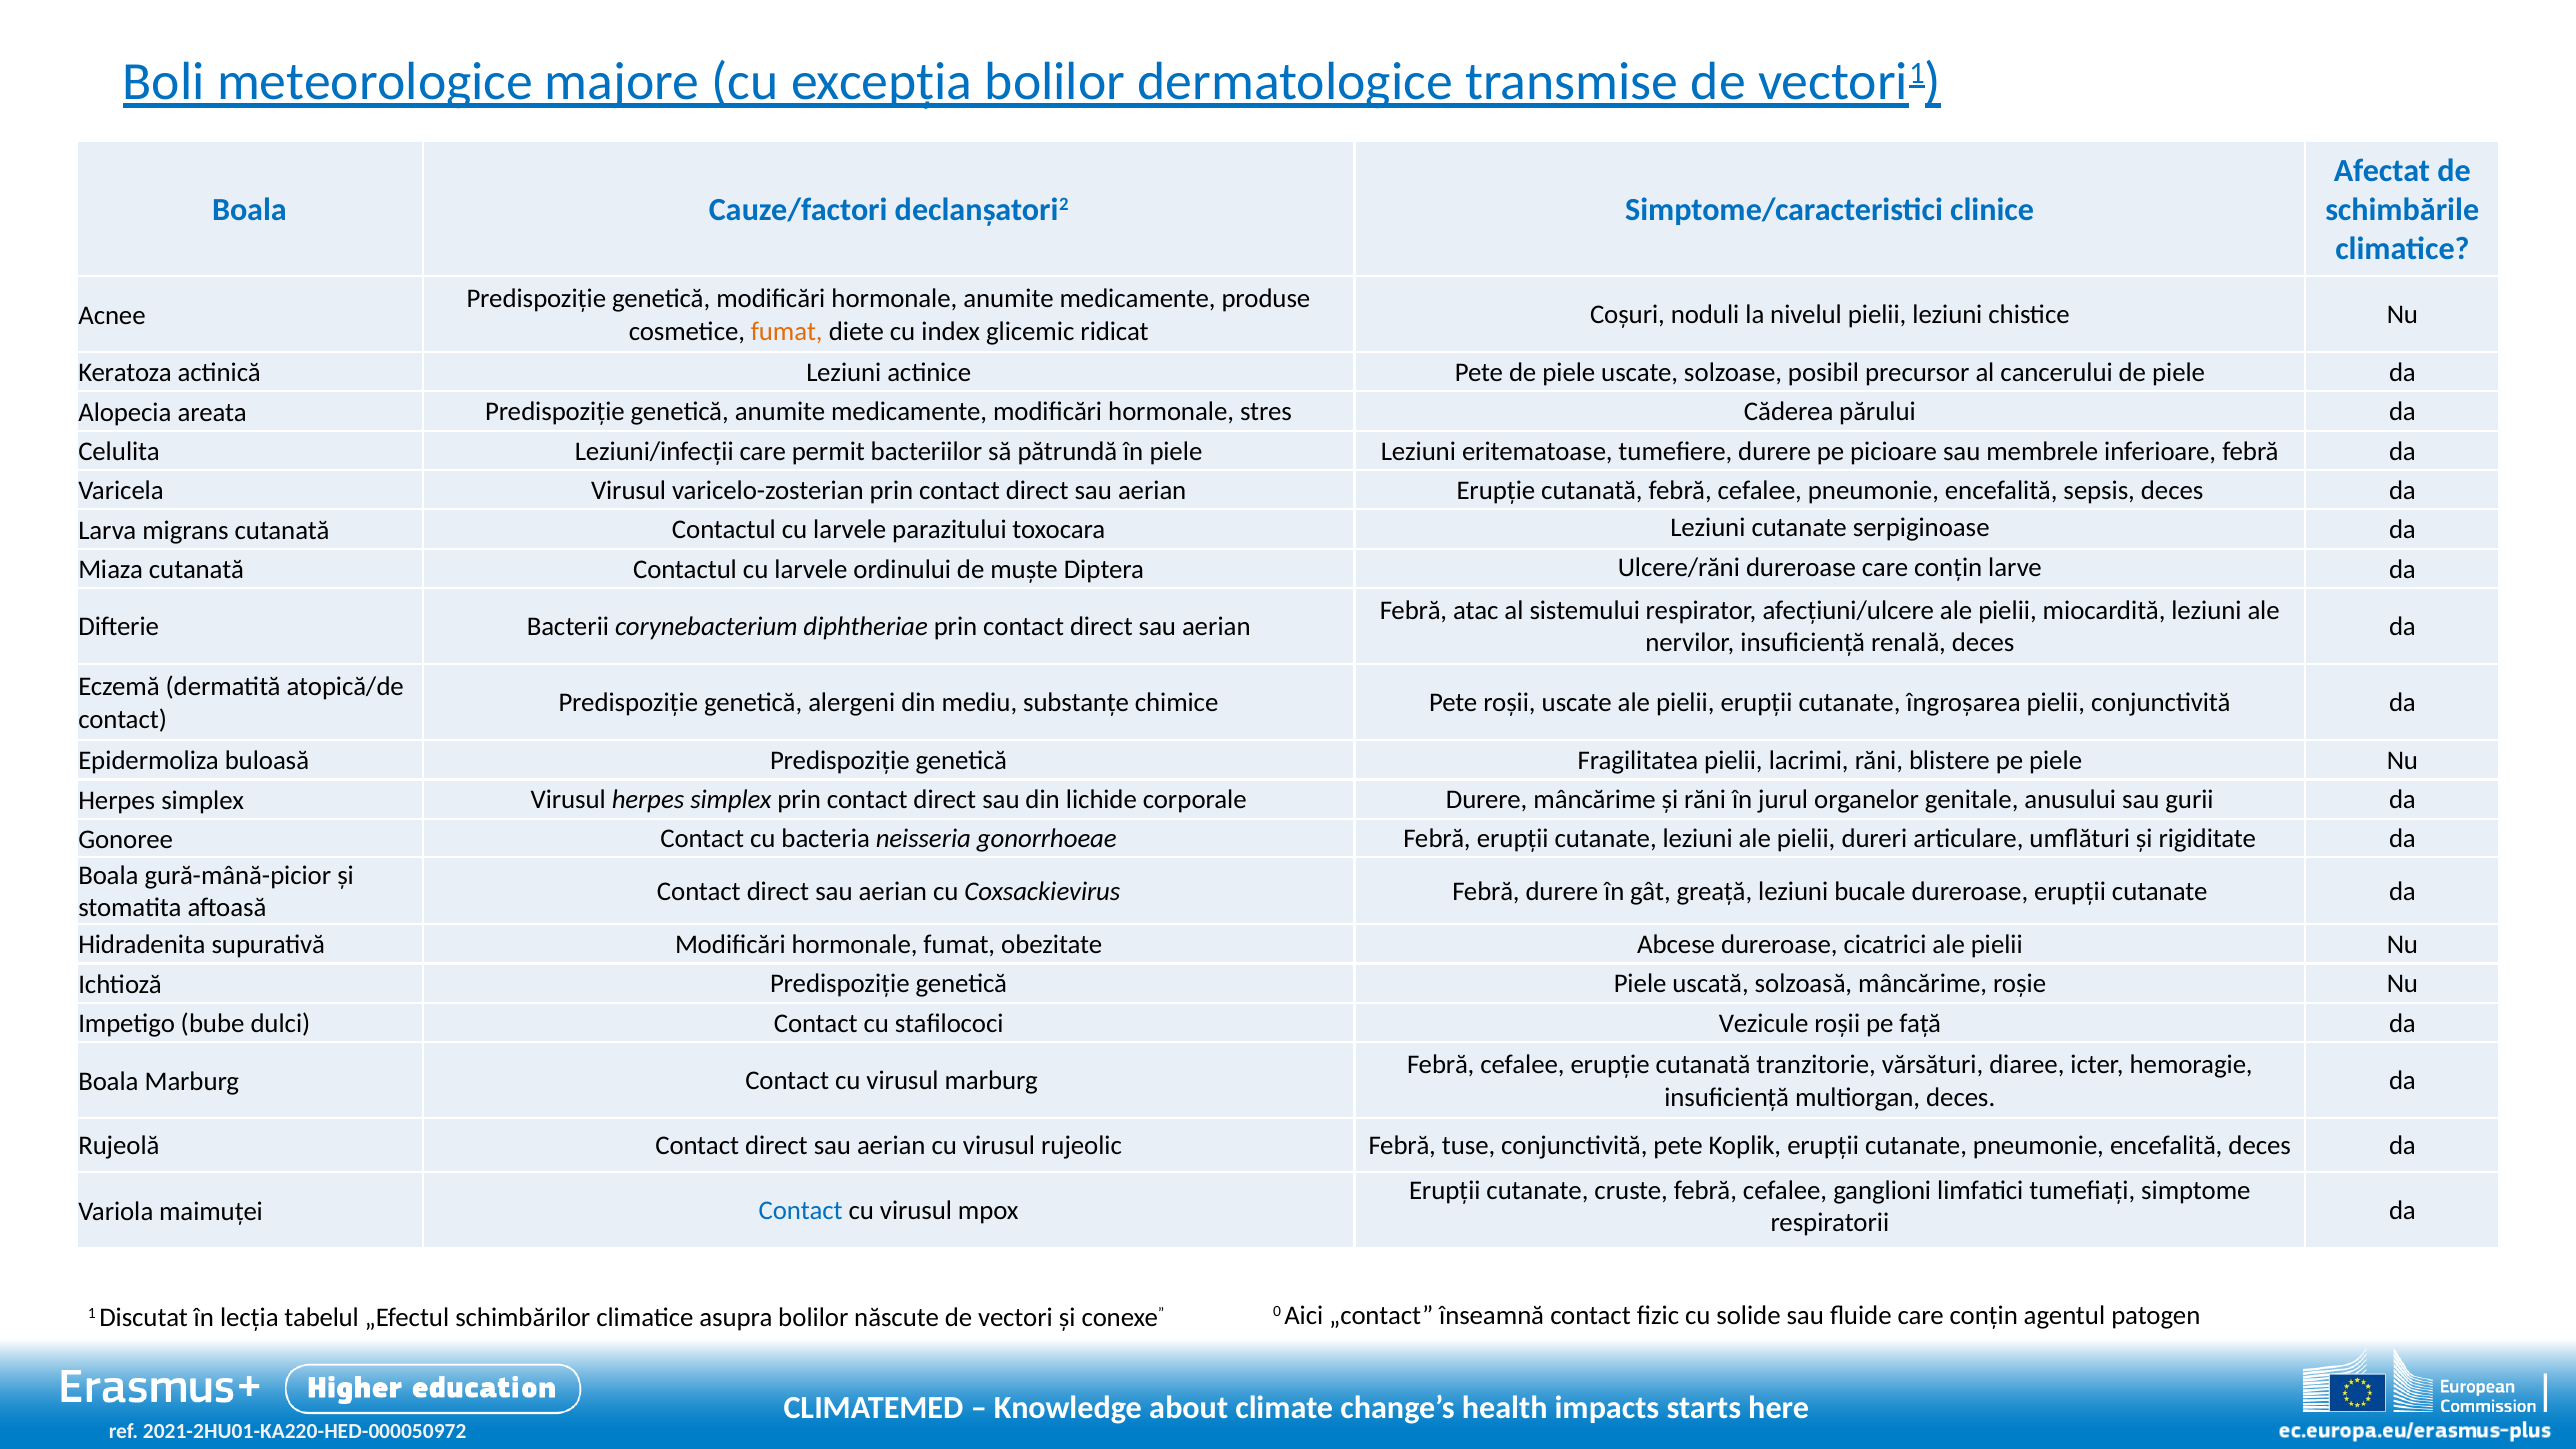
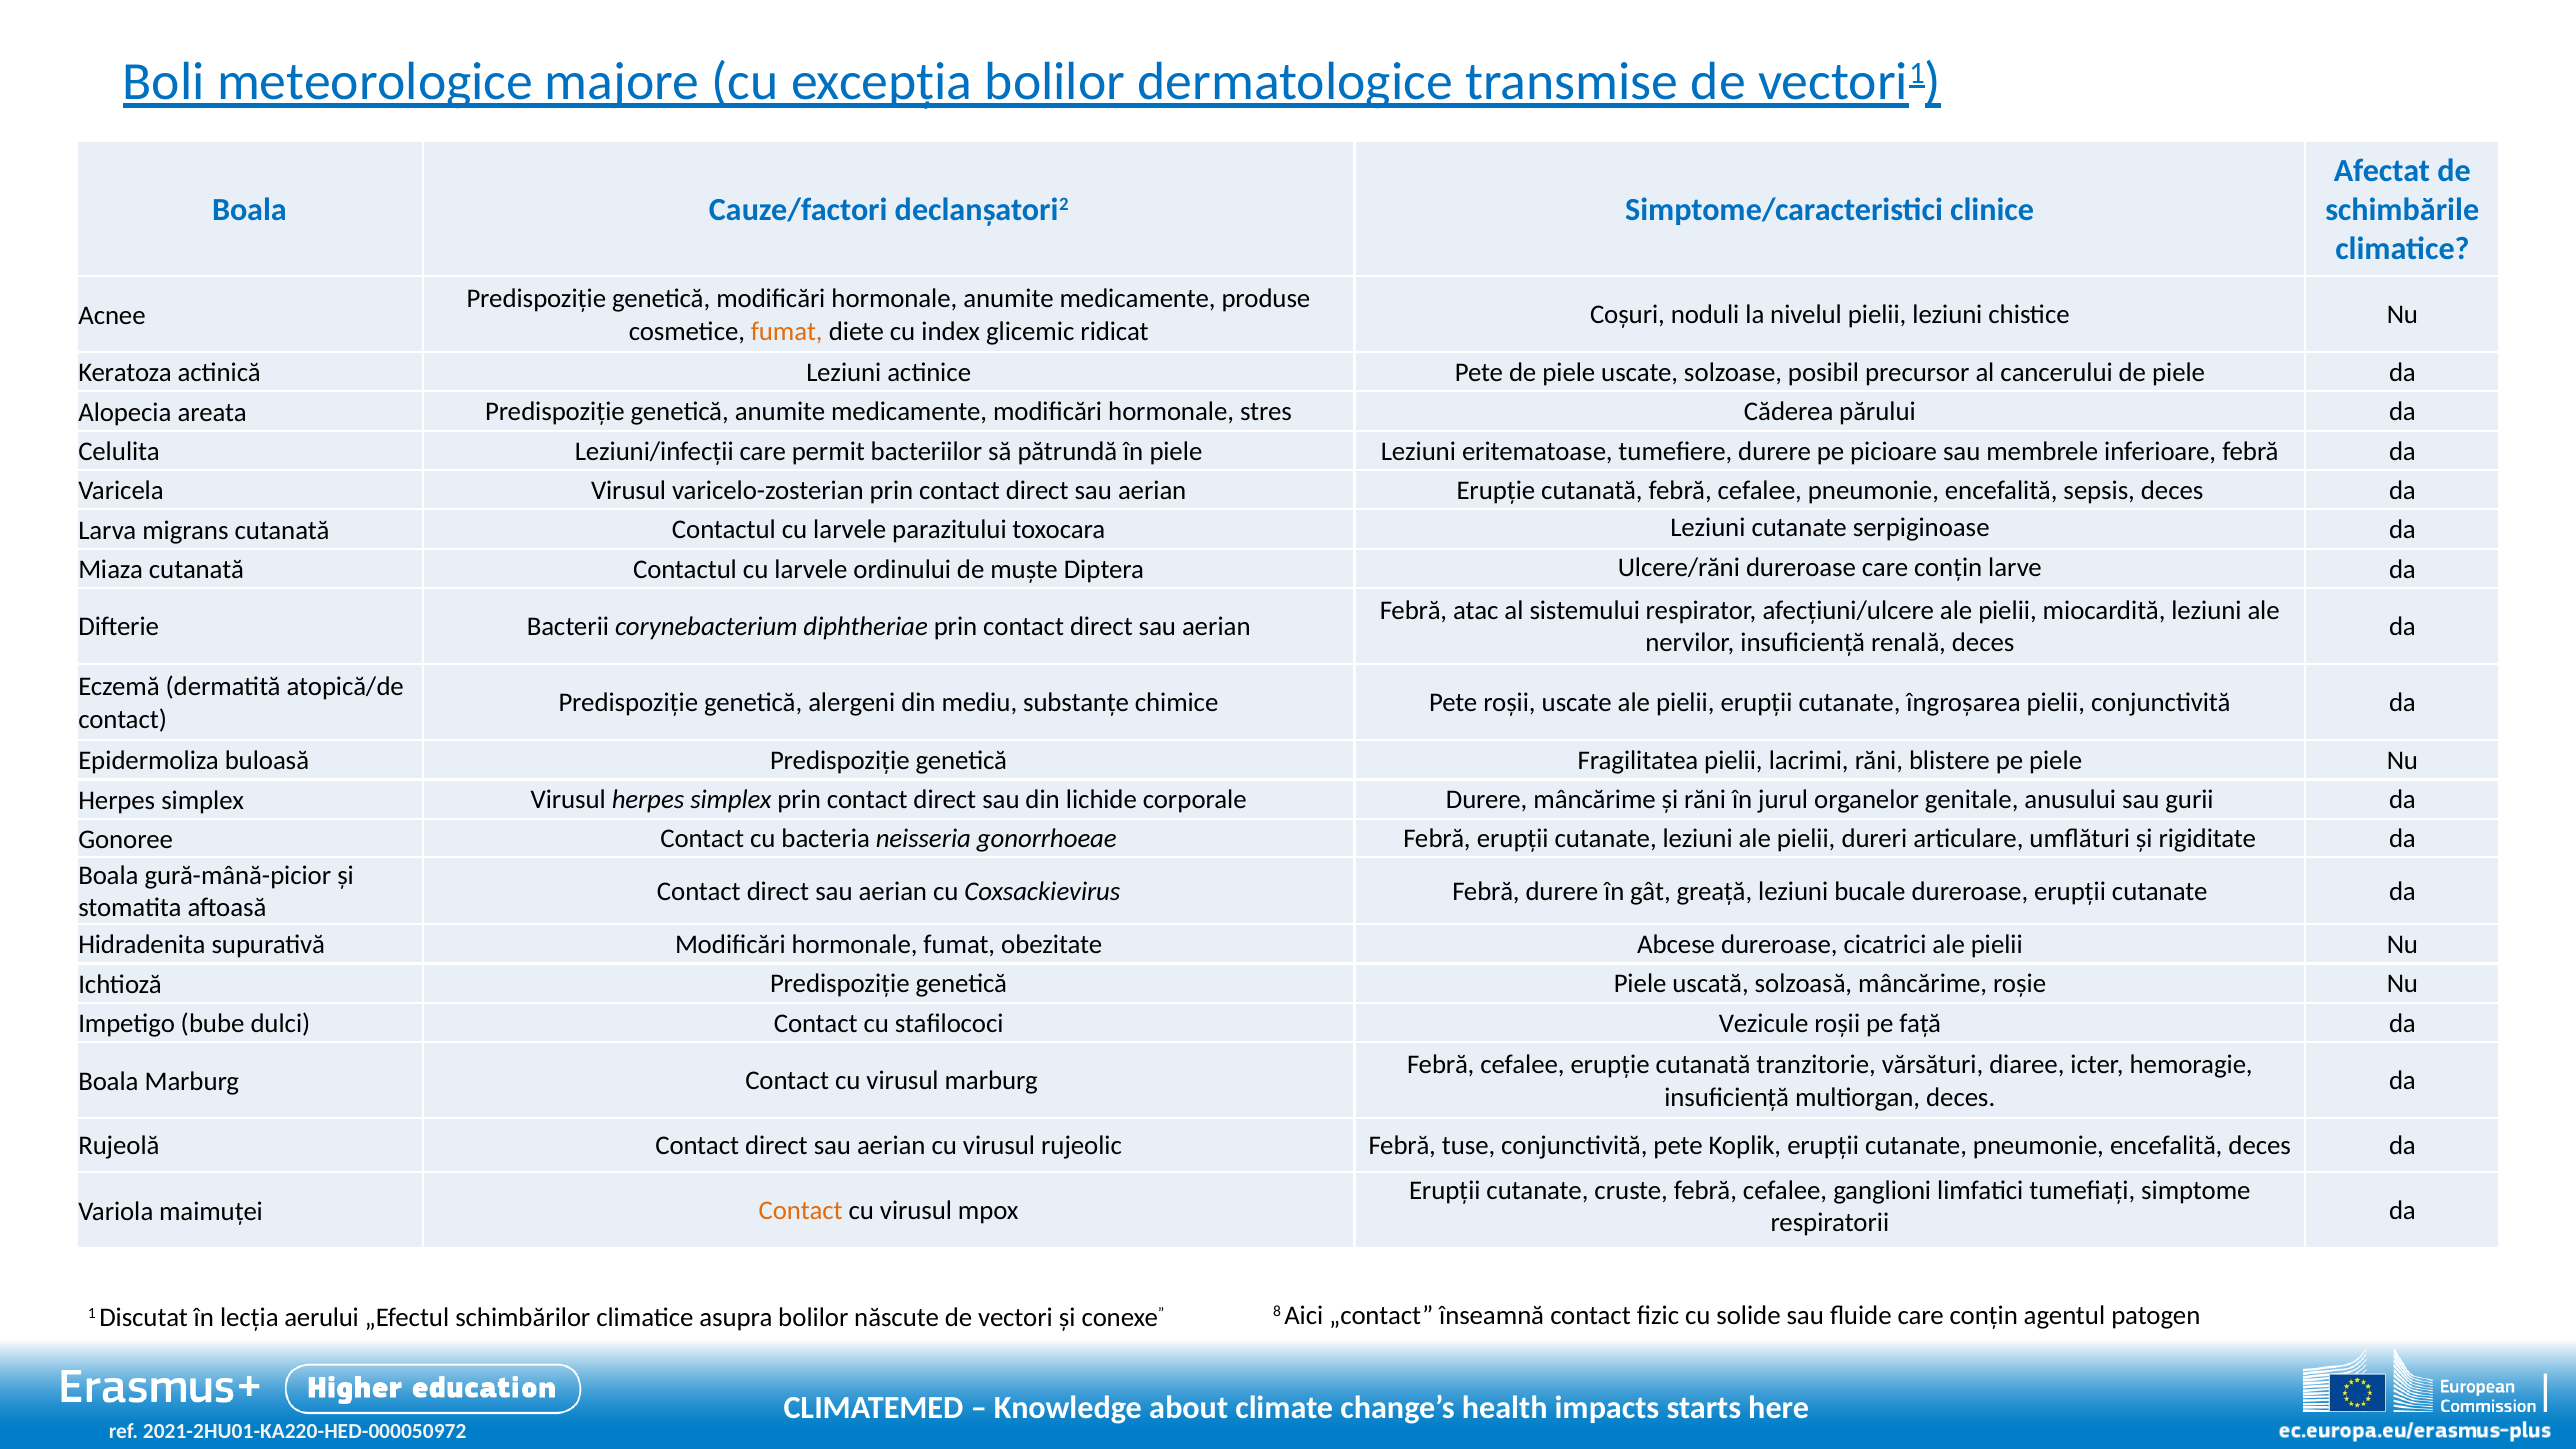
Contact colour: blue -> orange (801, 1211)
tabelul: tabelul -> aerului (322, 1317)
0: 0 -> 8 (1277, 1312)
